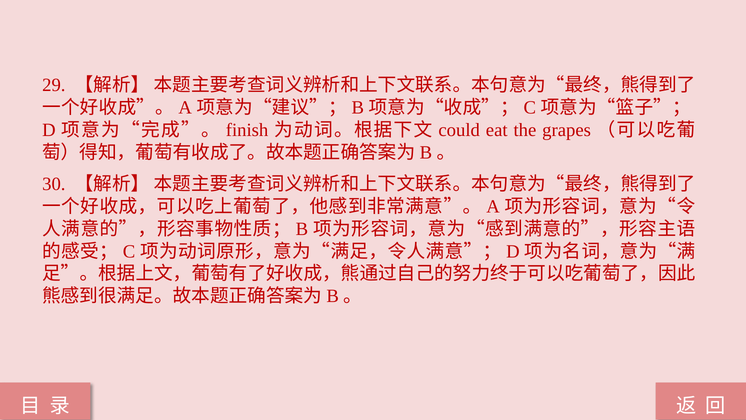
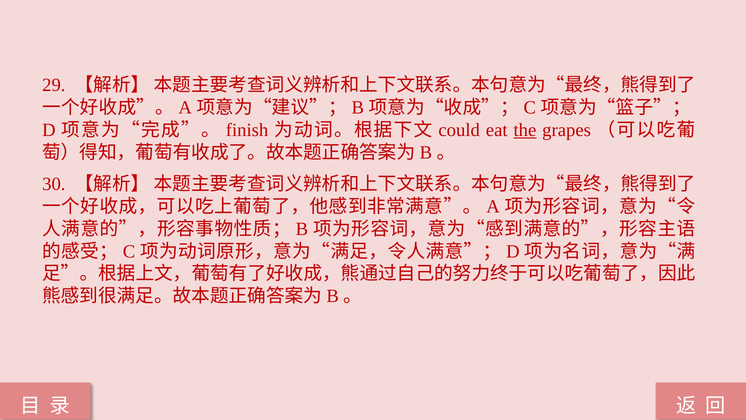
the underline: none -> present (525, 130)
